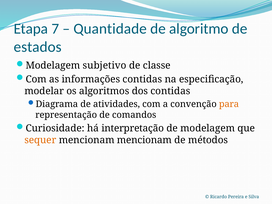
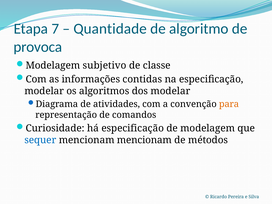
estados: estados -> provoca (38, 47)
dos contidas: contidas -> modelar (170, 91)
há interpretação: interpretação -> especificação (133, 128)
sequer colour: orange -> blue (40, 140)
